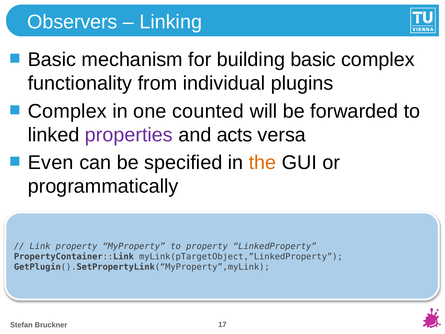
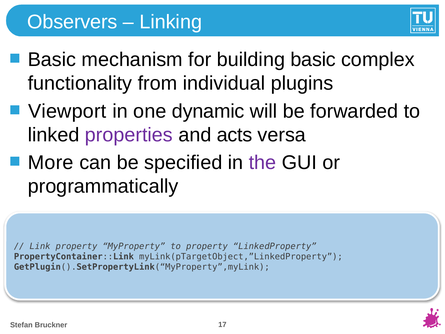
Complex: Complex -> Viewport (67, 111)
counted: counted -> dynamic (208, 111)
Even: Even -> More (51, 163)
the colour: orange -> purple (263, 163)
